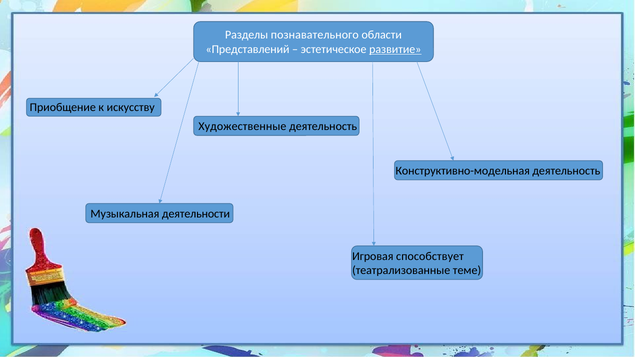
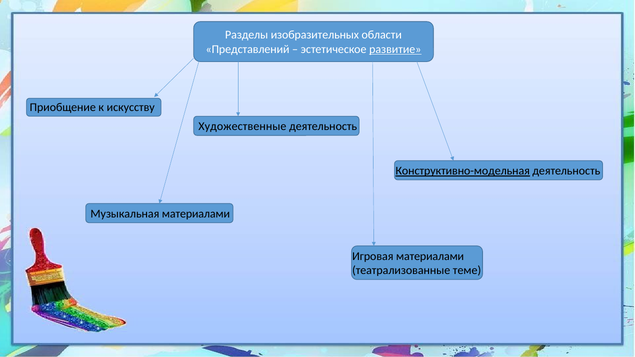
познавательного: познавательного -> изобразительных (315, 35)
Конструктивно-модельная underline: none -> present (463, 171)
Музыкальная деятельности: деятельности -> материалами (196, 214)
Игровая способствует: способствует -> материалами (430, 256)
